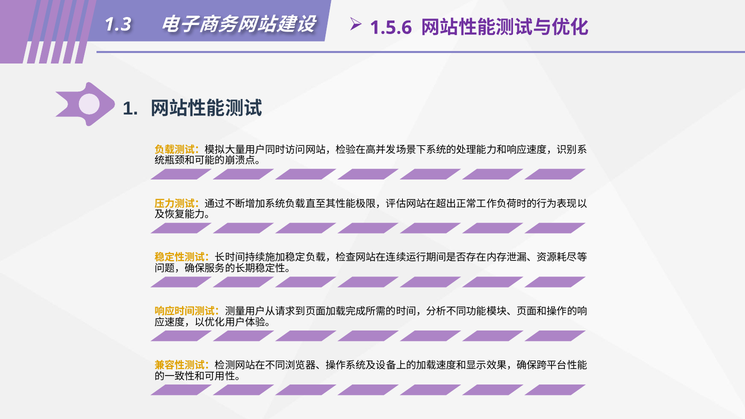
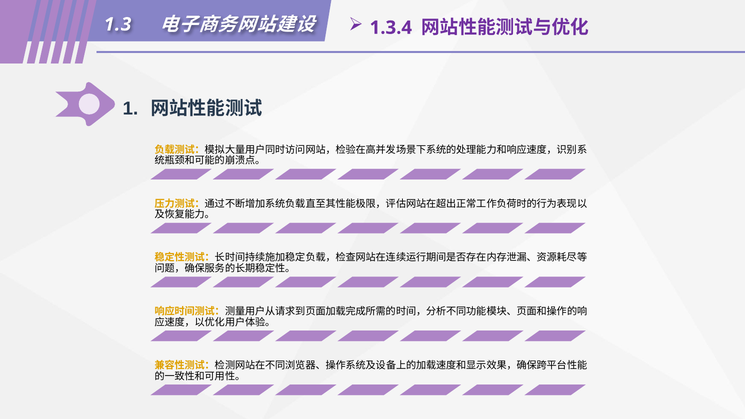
1.5.6: 1.5.6 -> 1.3.4 (391, 28)
